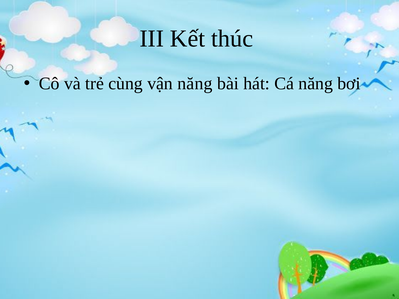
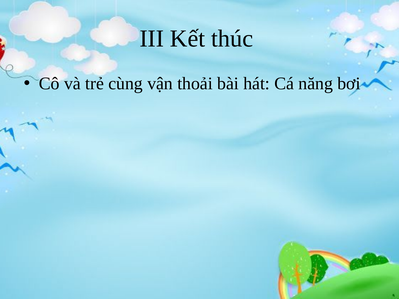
vận năng: năng -> thoải (195, 84)
